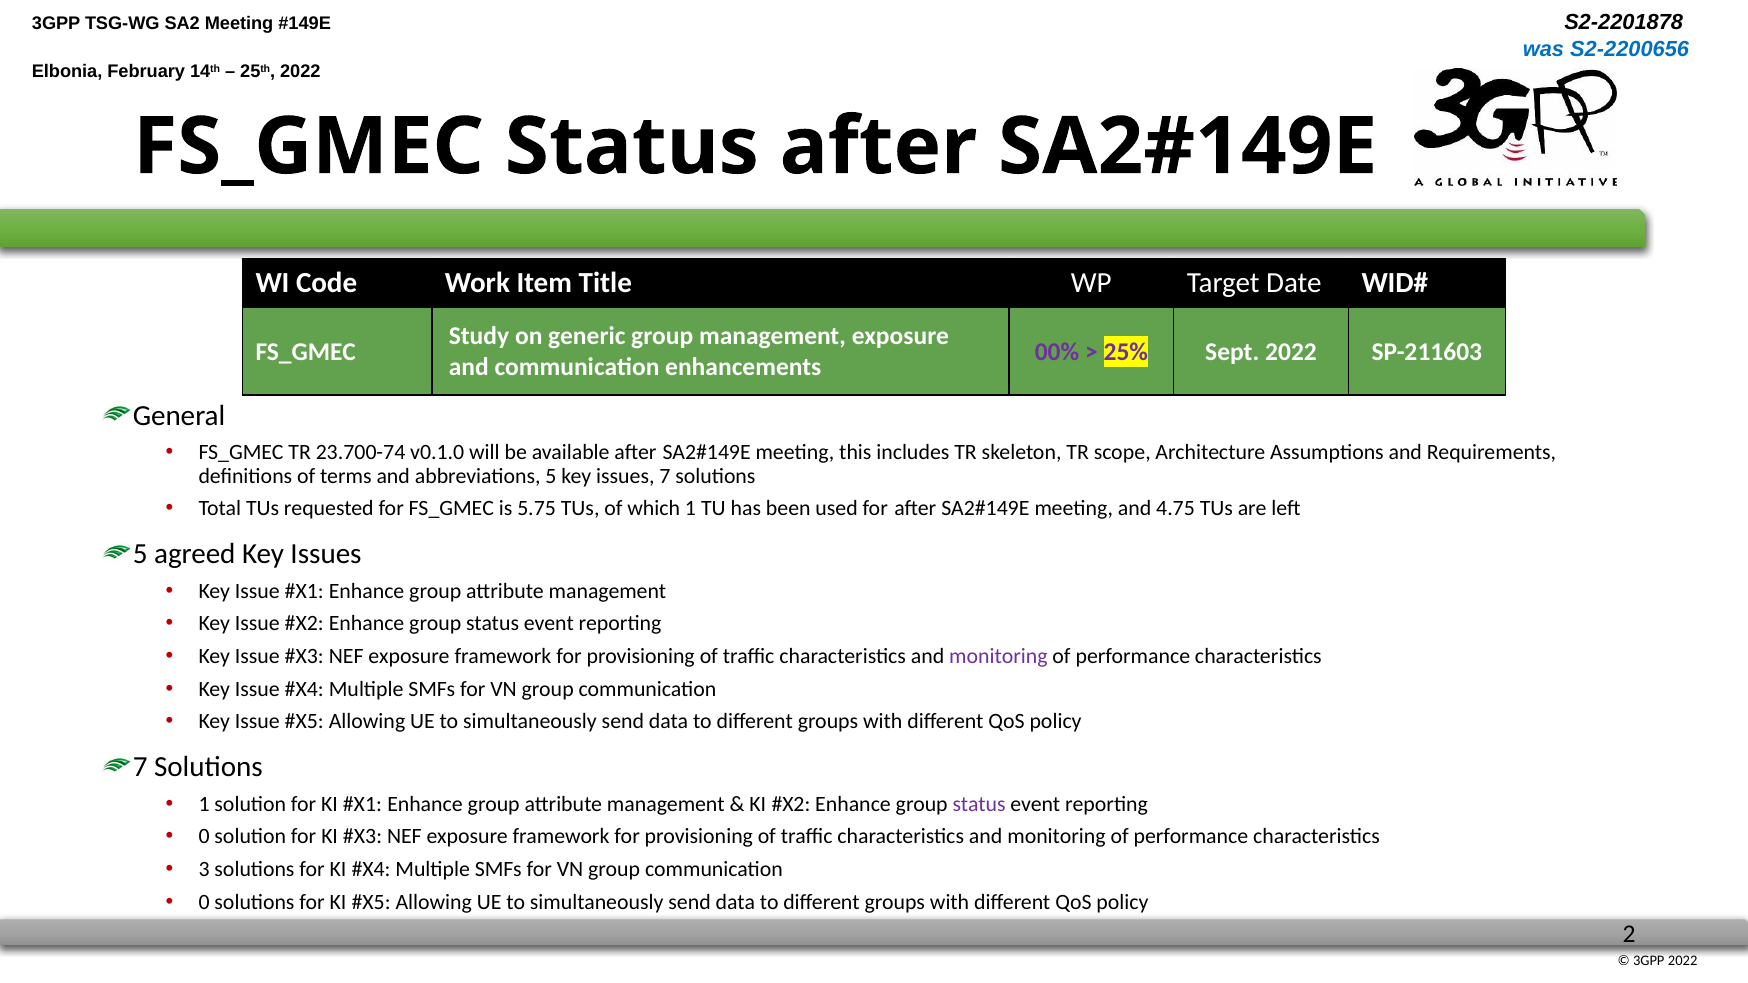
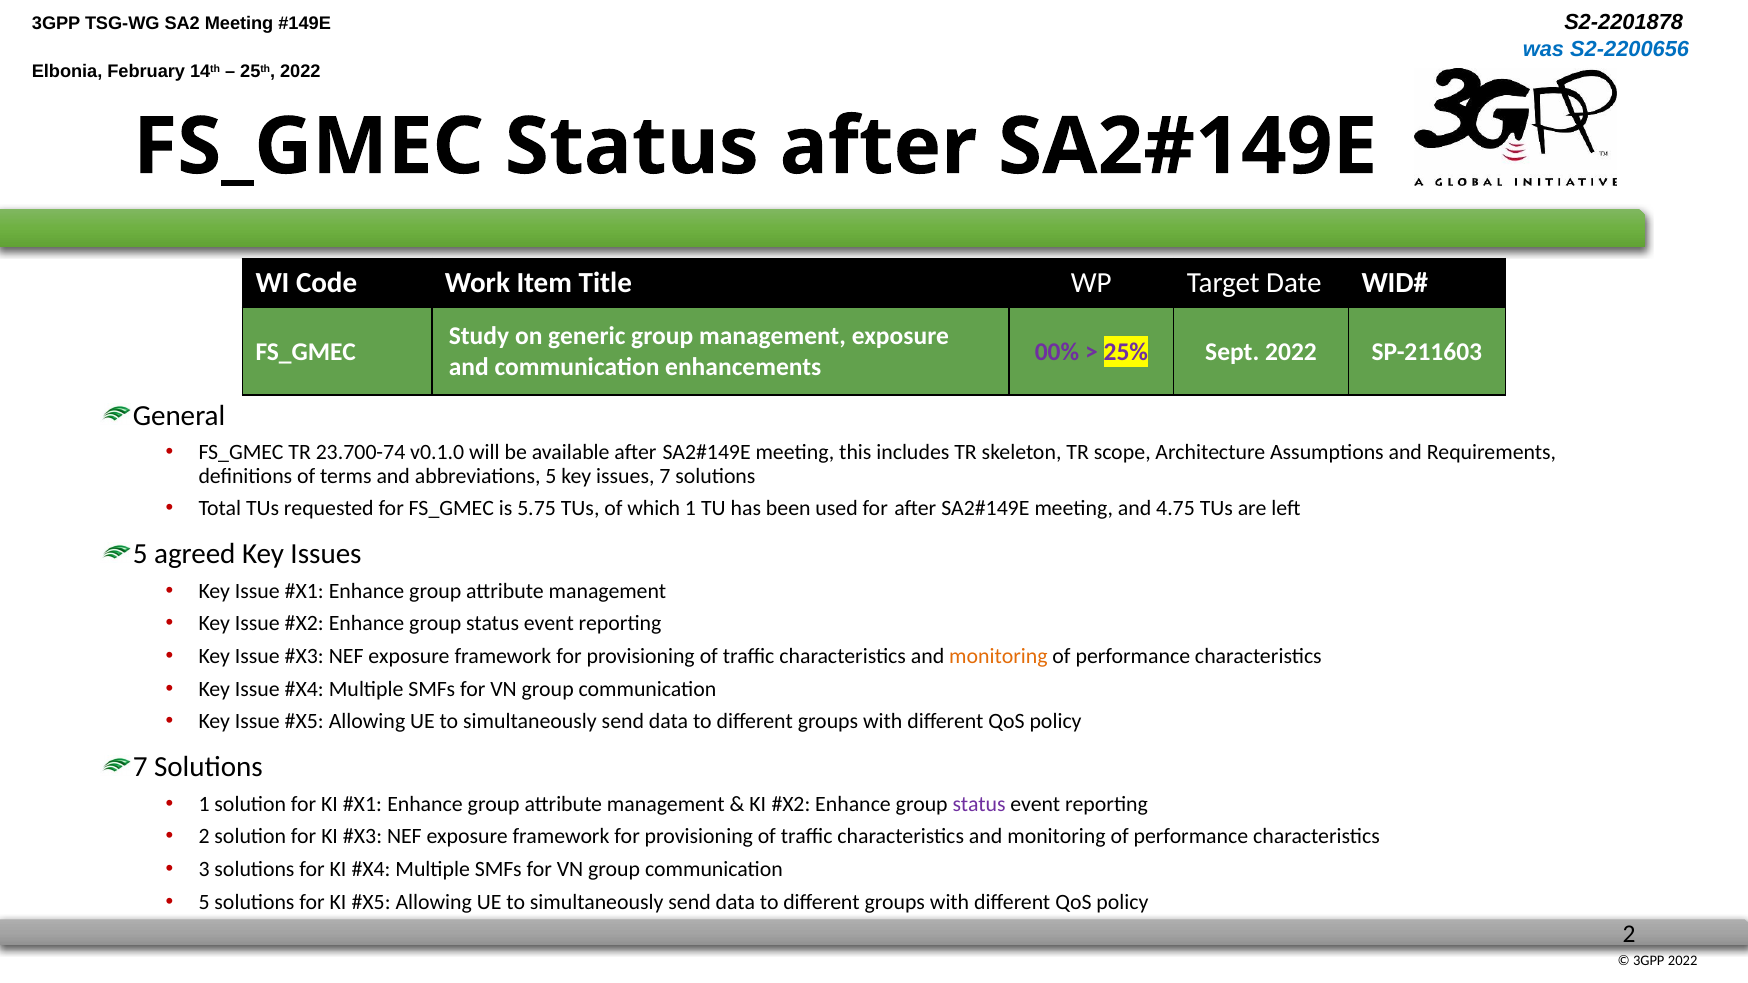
monitoring colour: purple -> orange (998, 656)
0: 0 -> 2 (204, 837)
0: 0 -> 5 (204, 902)
